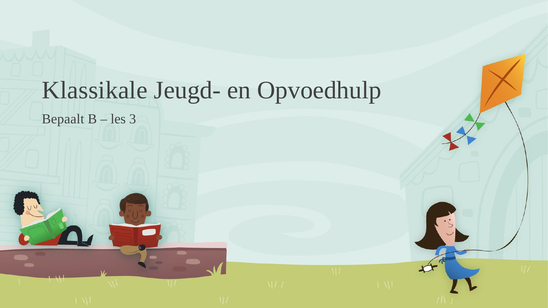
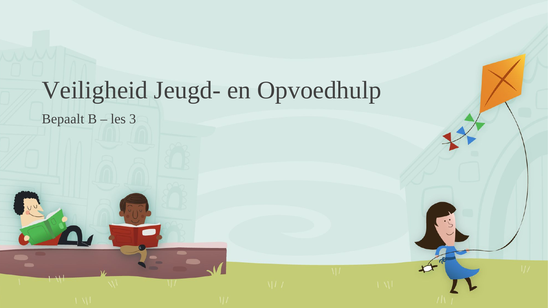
Klassikale: Klassikale -> Veiligheid (95, 90)
